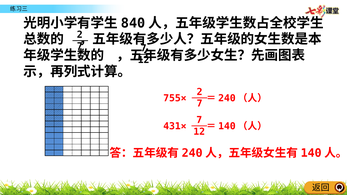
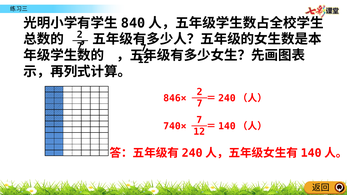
755×: 755× -> 846× (175, 98)
431×: 431× -> 740× (175, 126)
